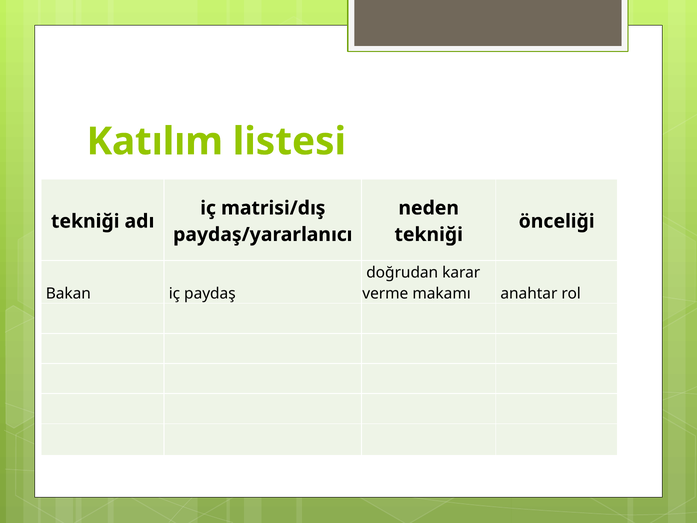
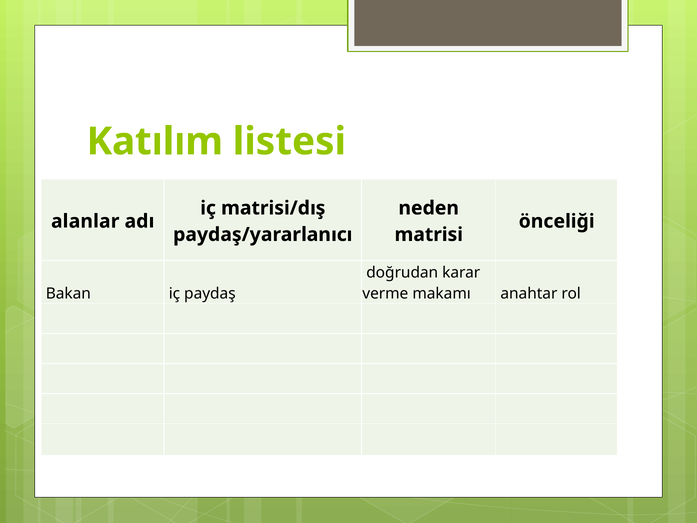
tekniği: tekniği -> alanlar (85, 221)
tekniği: tekniği -> matrisi (429, 234)
